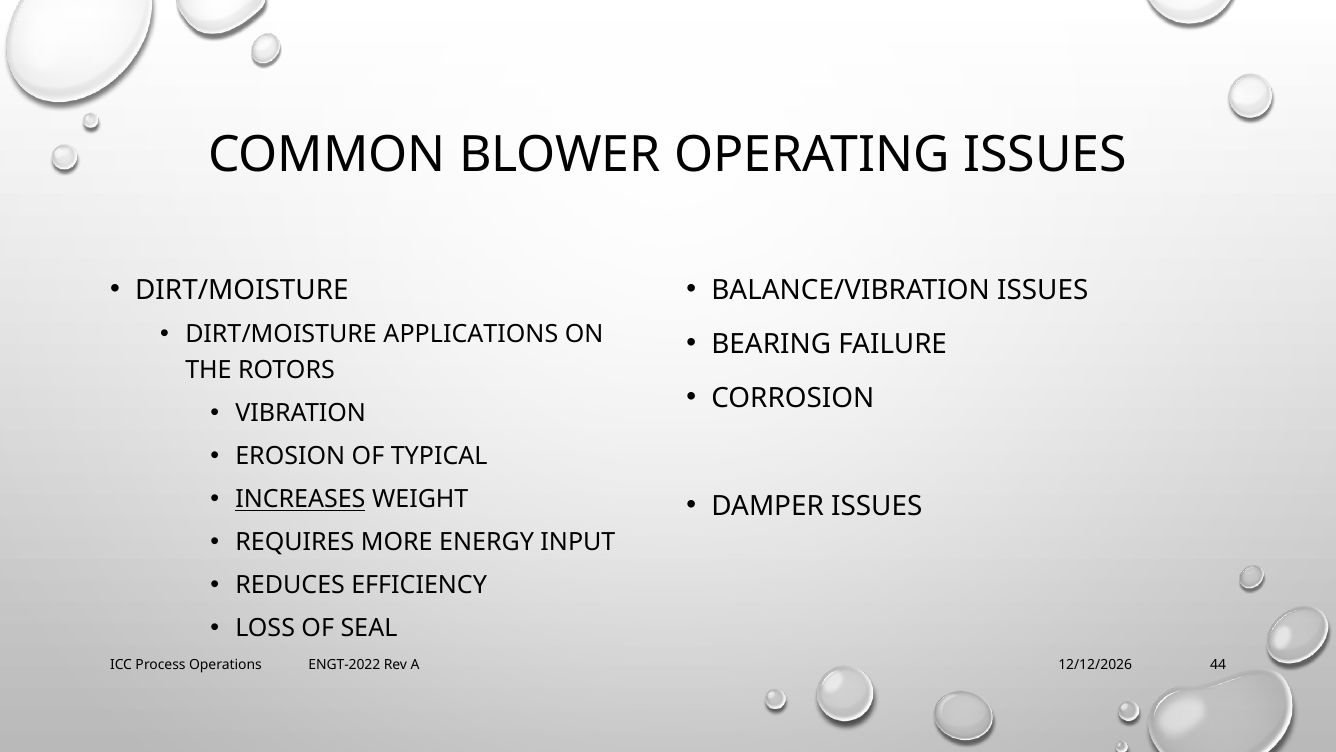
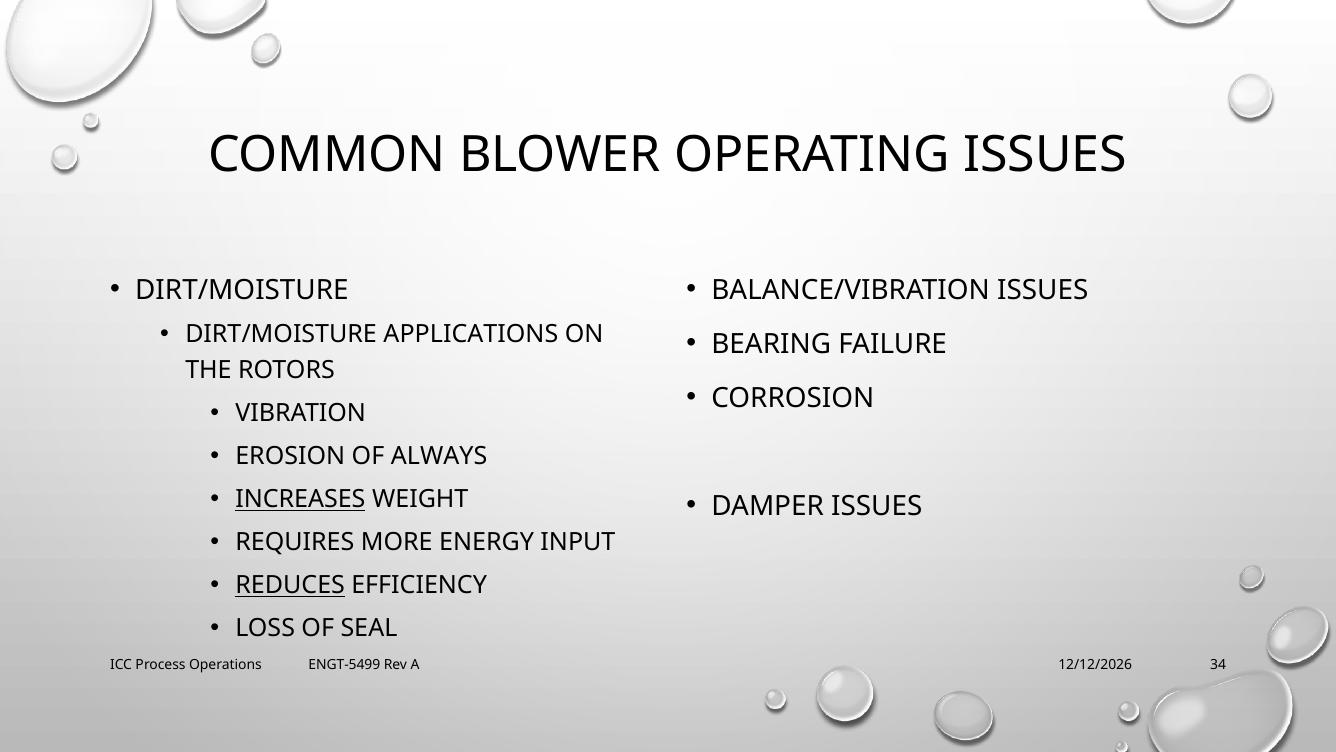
TYPICAL: TYPICAL -> ALWAYS (439, 456)
REDUCES underline: none -> present (290, 585)
ENGT-2022: ENGT-2022 -> ENGT-5499 (344, 665)
44: 44 -> 34 (1218, 665)
